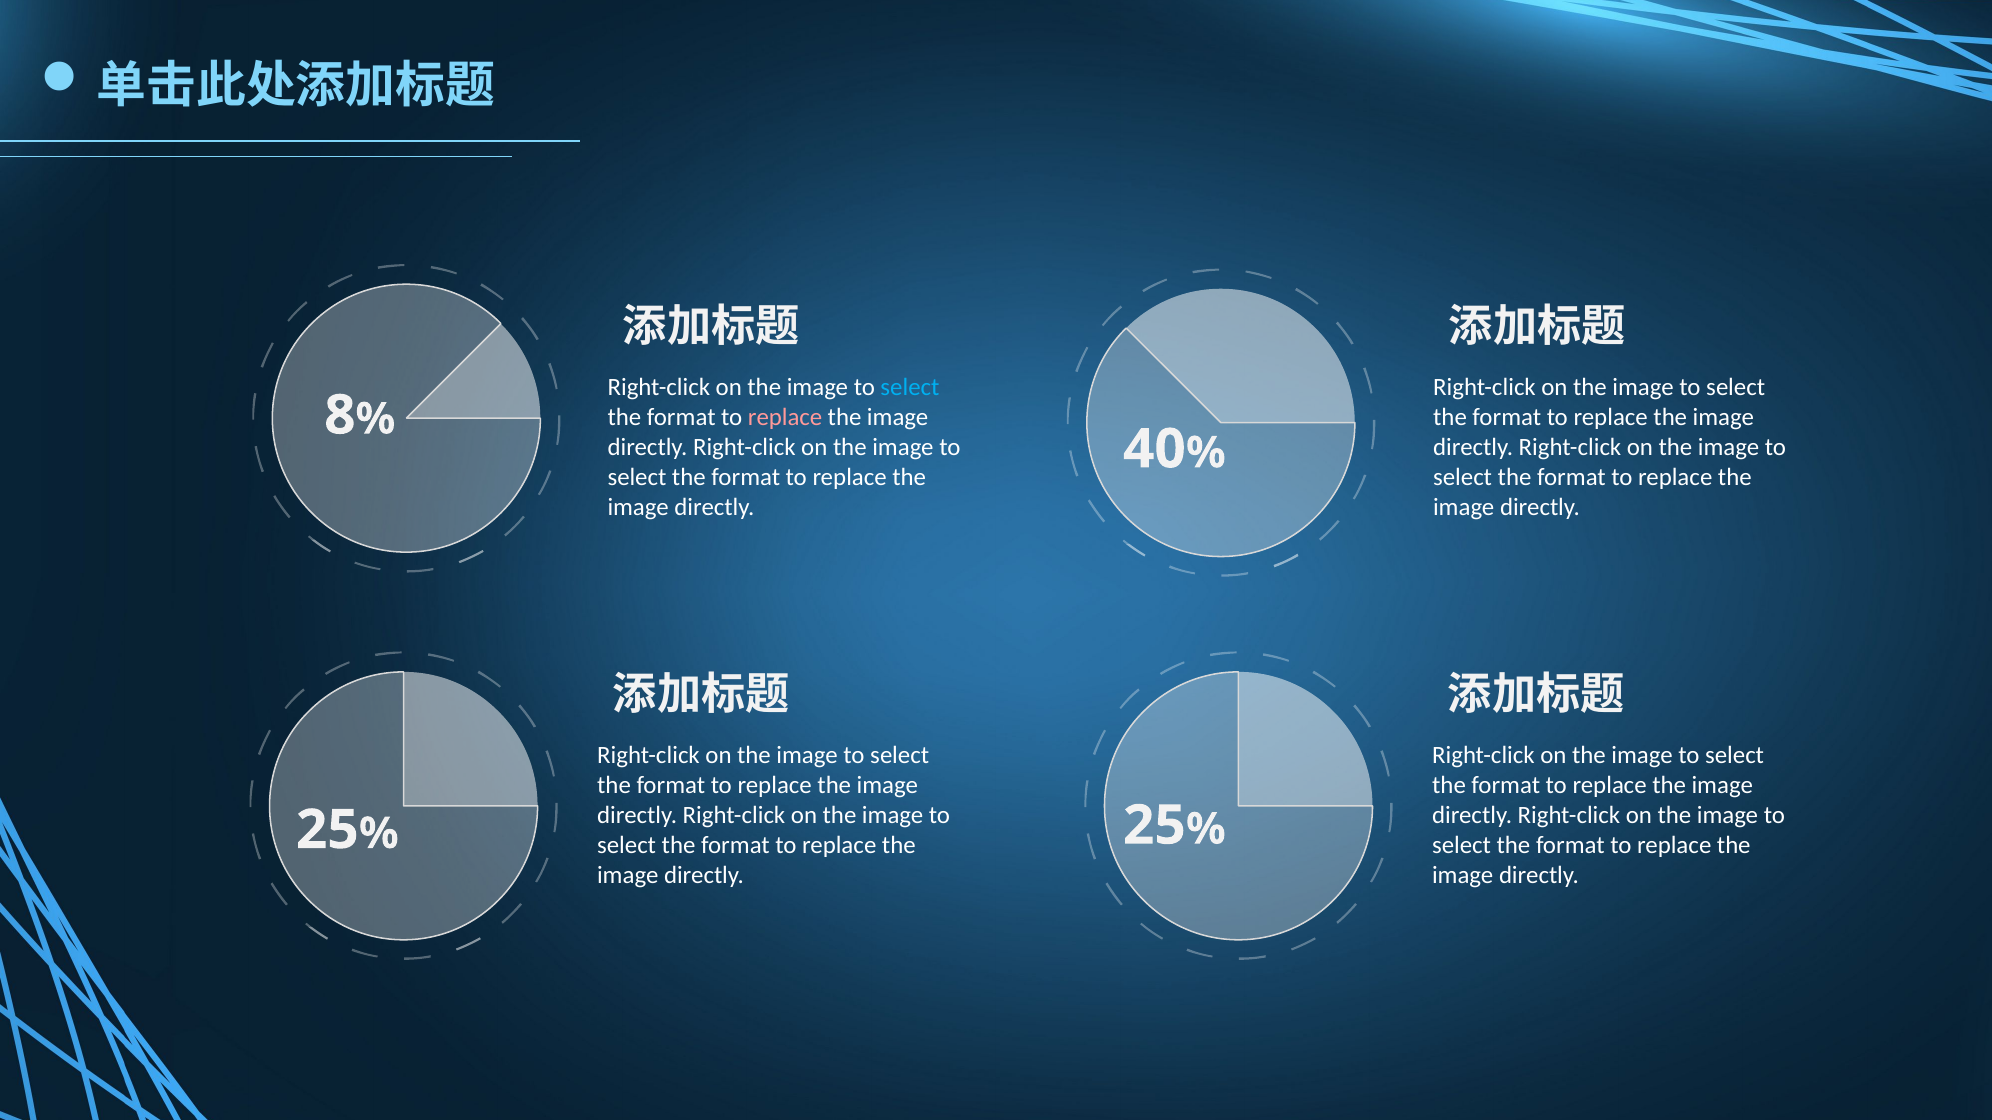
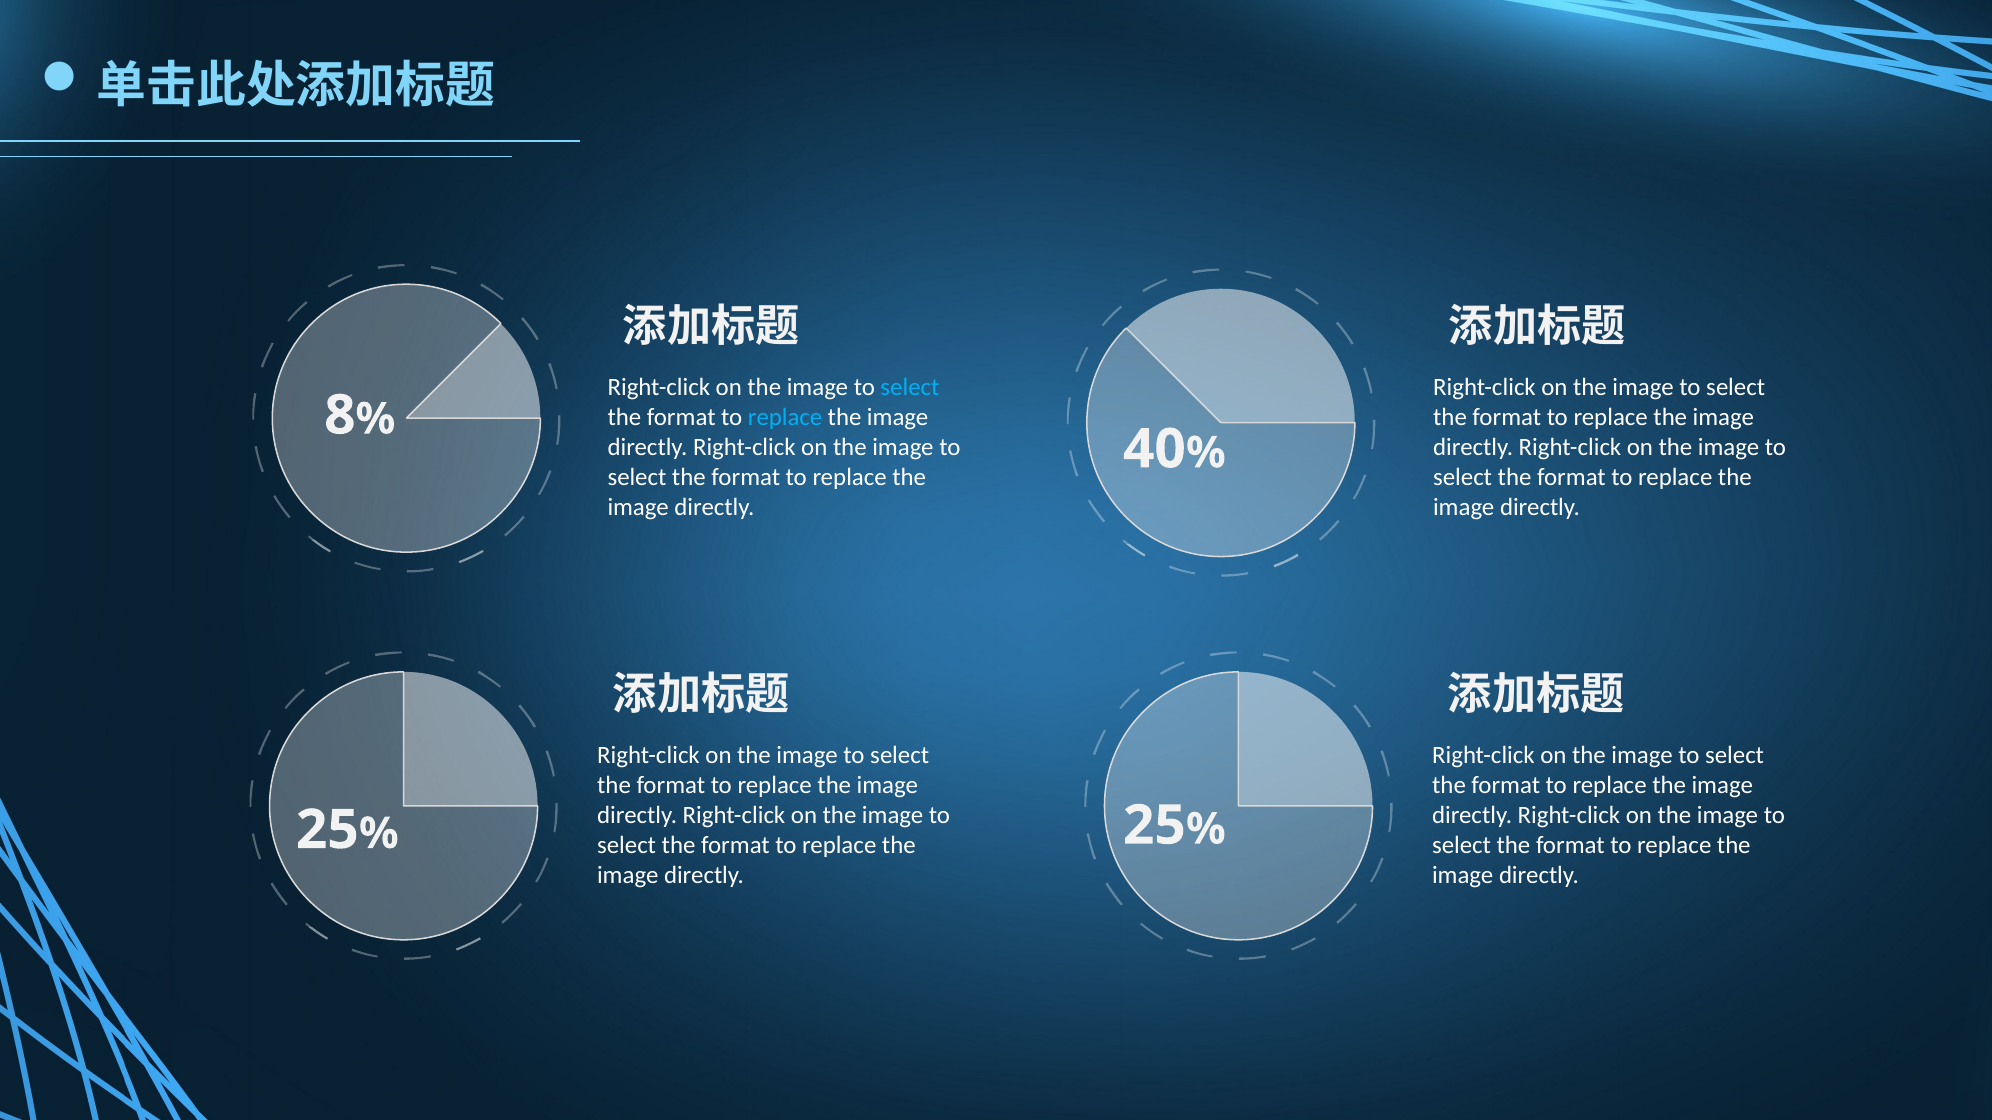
replace colour: pink -> light blue (785, 418)
